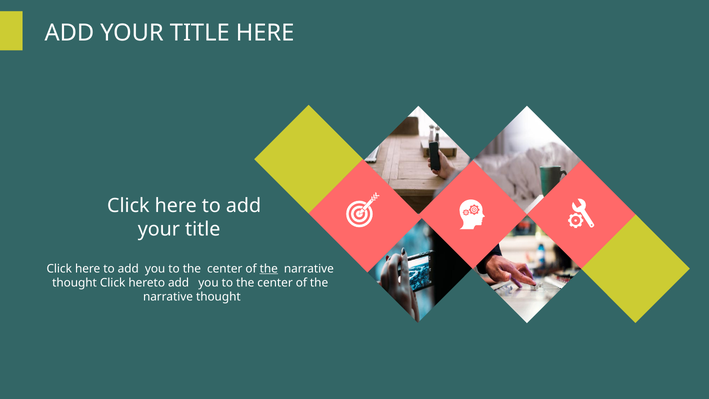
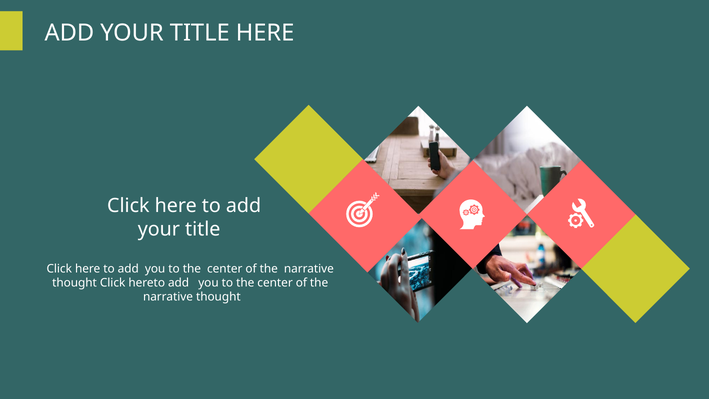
the underline: present -> none (269, 268)
